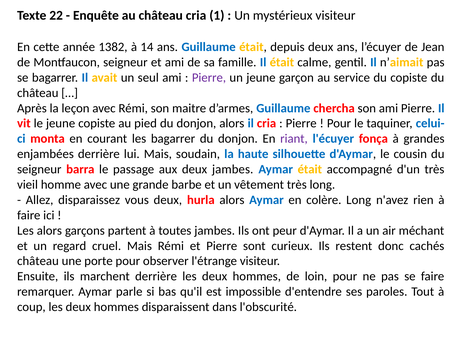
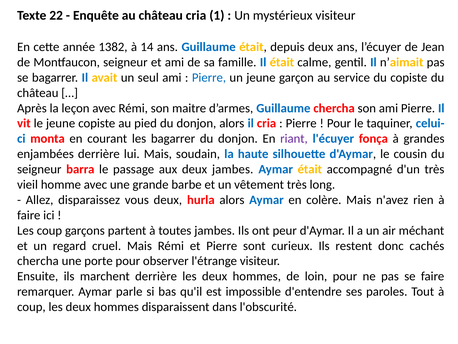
Pierre colour: purple -> blue (209, 77)
colère Long: Long -> Mais (359, 200)
Les alors: alors -> coup (49, 230)
château: château -> chercha (38, 261)
